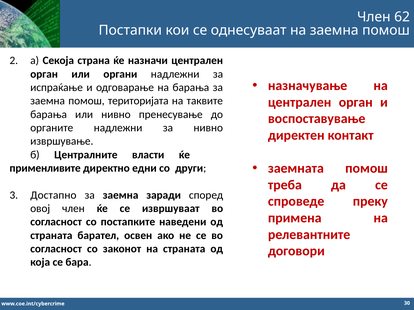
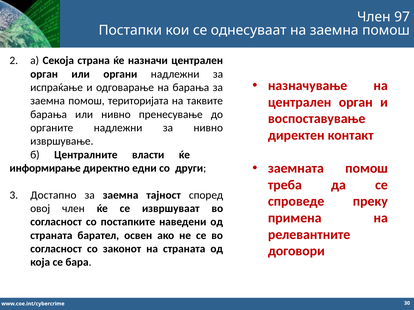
62: 62 -> 97 (402, 17)
применливите: применливите -> информирање (45, 168)
заради: заради -> тајност (164, 195)
